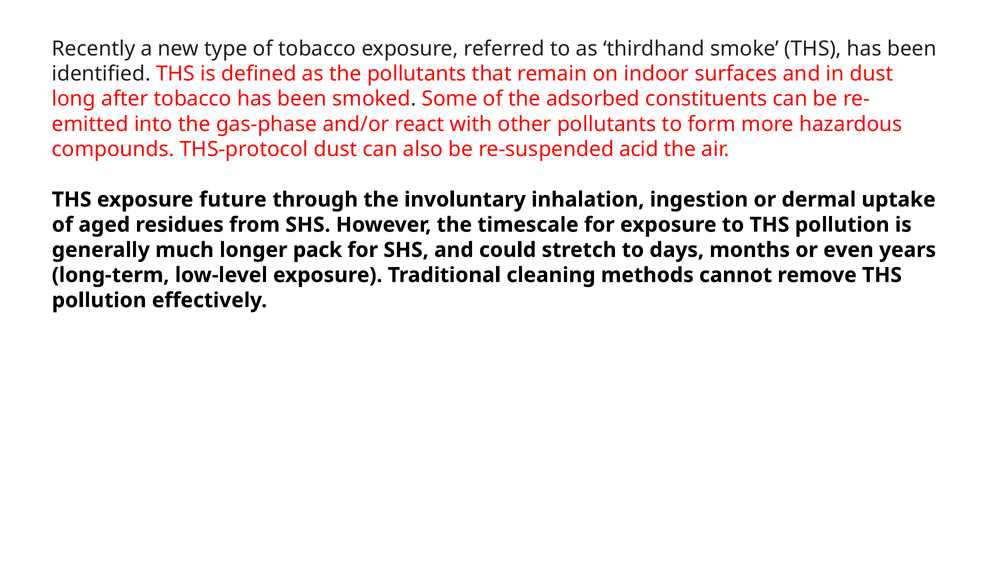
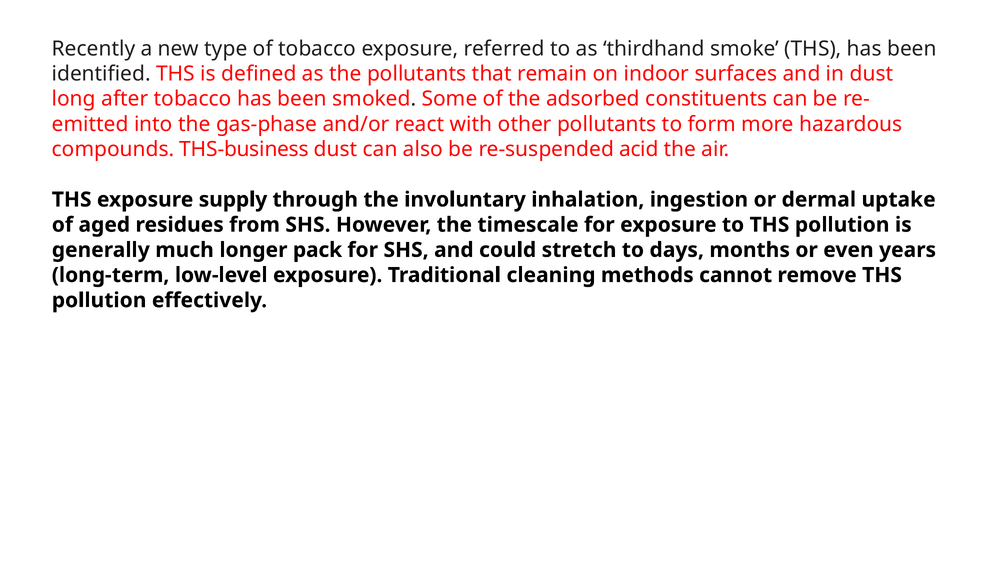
THS-protocol: THS-protocol -> THS-business (244, 149)
future: future -> supply (233, 200)
